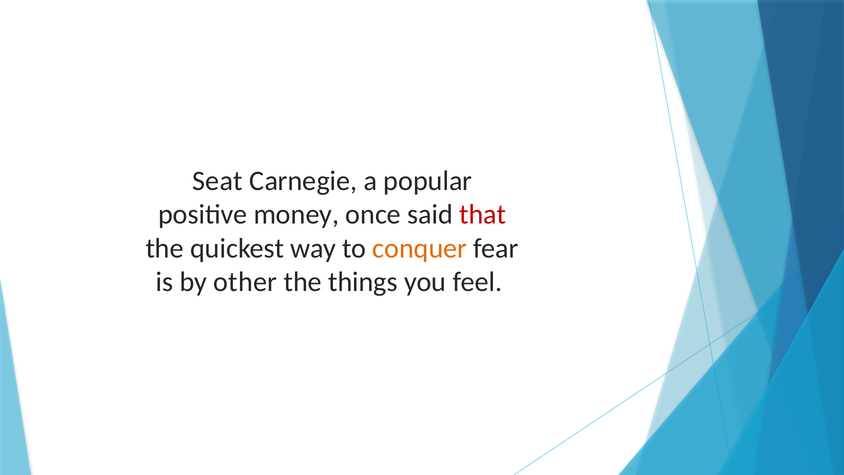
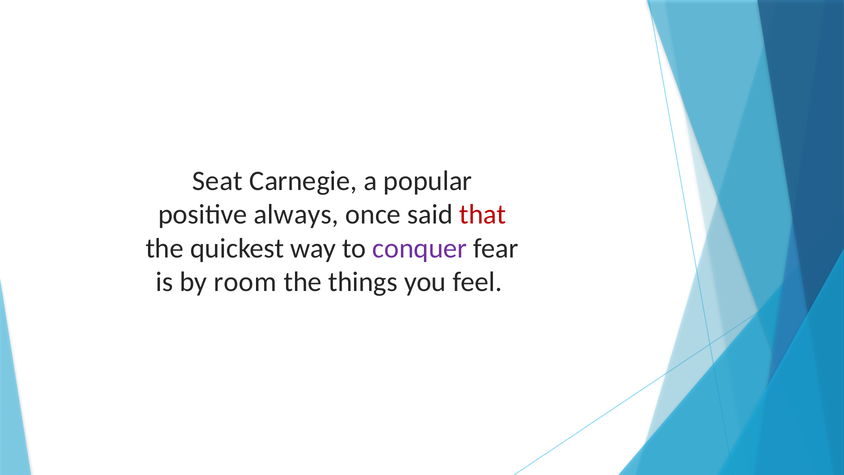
money: money -> always (296, 214)
conquer colour: orange -> purple (420, 248)
other: other -> room (245, 282)
